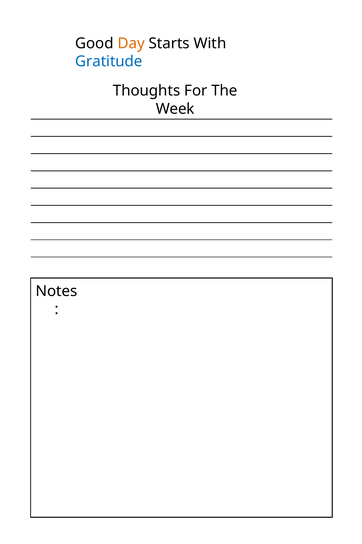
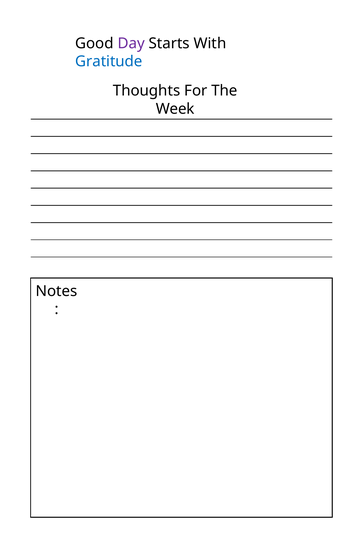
Day colour: orange -> purple (131, 43)
